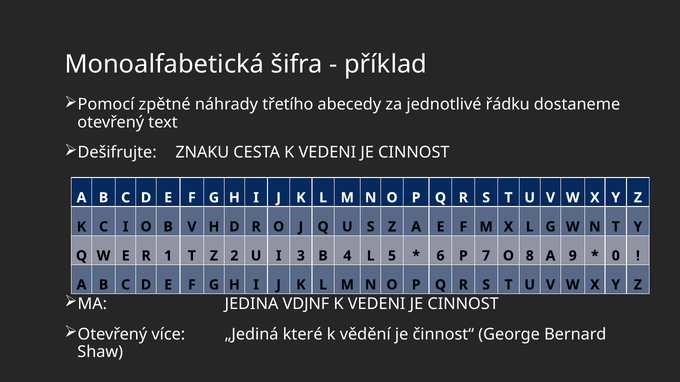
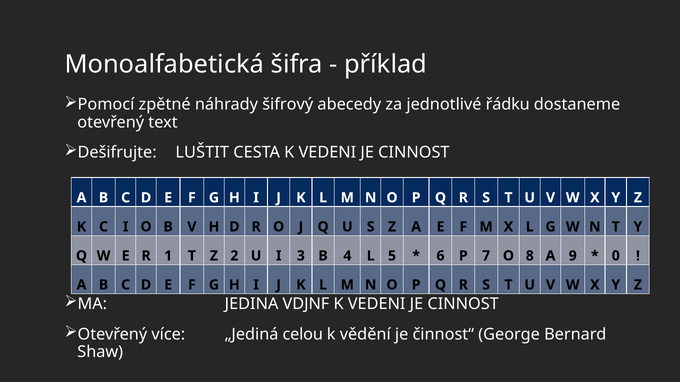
třetího: třetího -> šifrový (288, 105)
ZNAKU: ZNAKU -> LUŠTIT (202, 153)
které: které -> celou (303, 335)
